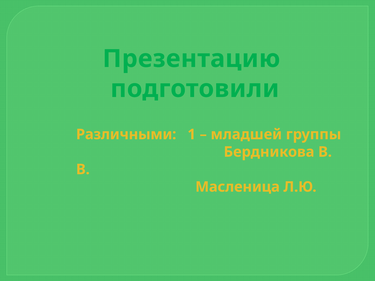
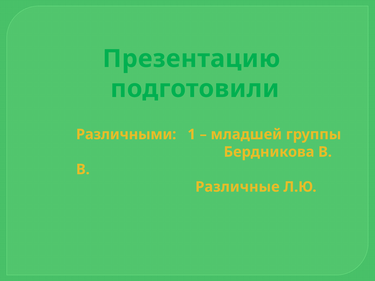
Масленица: Масленица -> Различные (237, 187)
